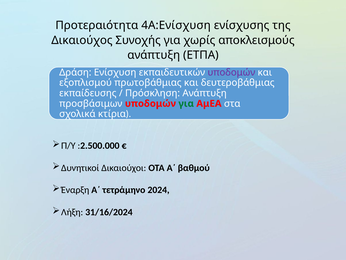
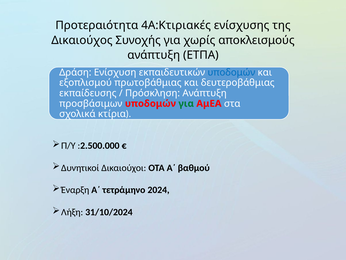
4Α:Ενίσχυση: 4Α:Ενίσχυση -> 4Α:Κτιριακές (176, 25)
υποδομών colour: purple -> blue (231, 72)
31/16/2024: 31/16/2024 -> 31/10/2024 (109, 212)
